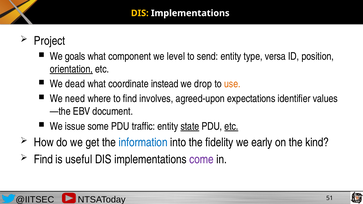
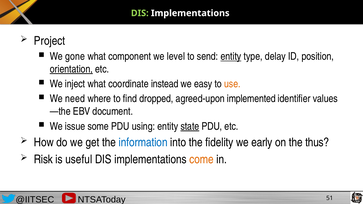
DIS colour: yellow -> light green (140, 13)
goals: goals -> gone (75, 56)
entity underline: none -> present (231, 56)
versa: versa -> delay (275, 56)
dead: dead -> inject (75, 84)
drop: drop -> easy (203, 84)
involves: involves -> dropped (156, 99)
expectations: expectations -> implemented (251, 99)
traffic: traffic -> using (143, 126)
etc underline: present -> none (231, 126)
kind: kind -> thus (317, 143)
Find: Find -> Risk (43, 159)
come colour: purple -> orange (201, 159)
